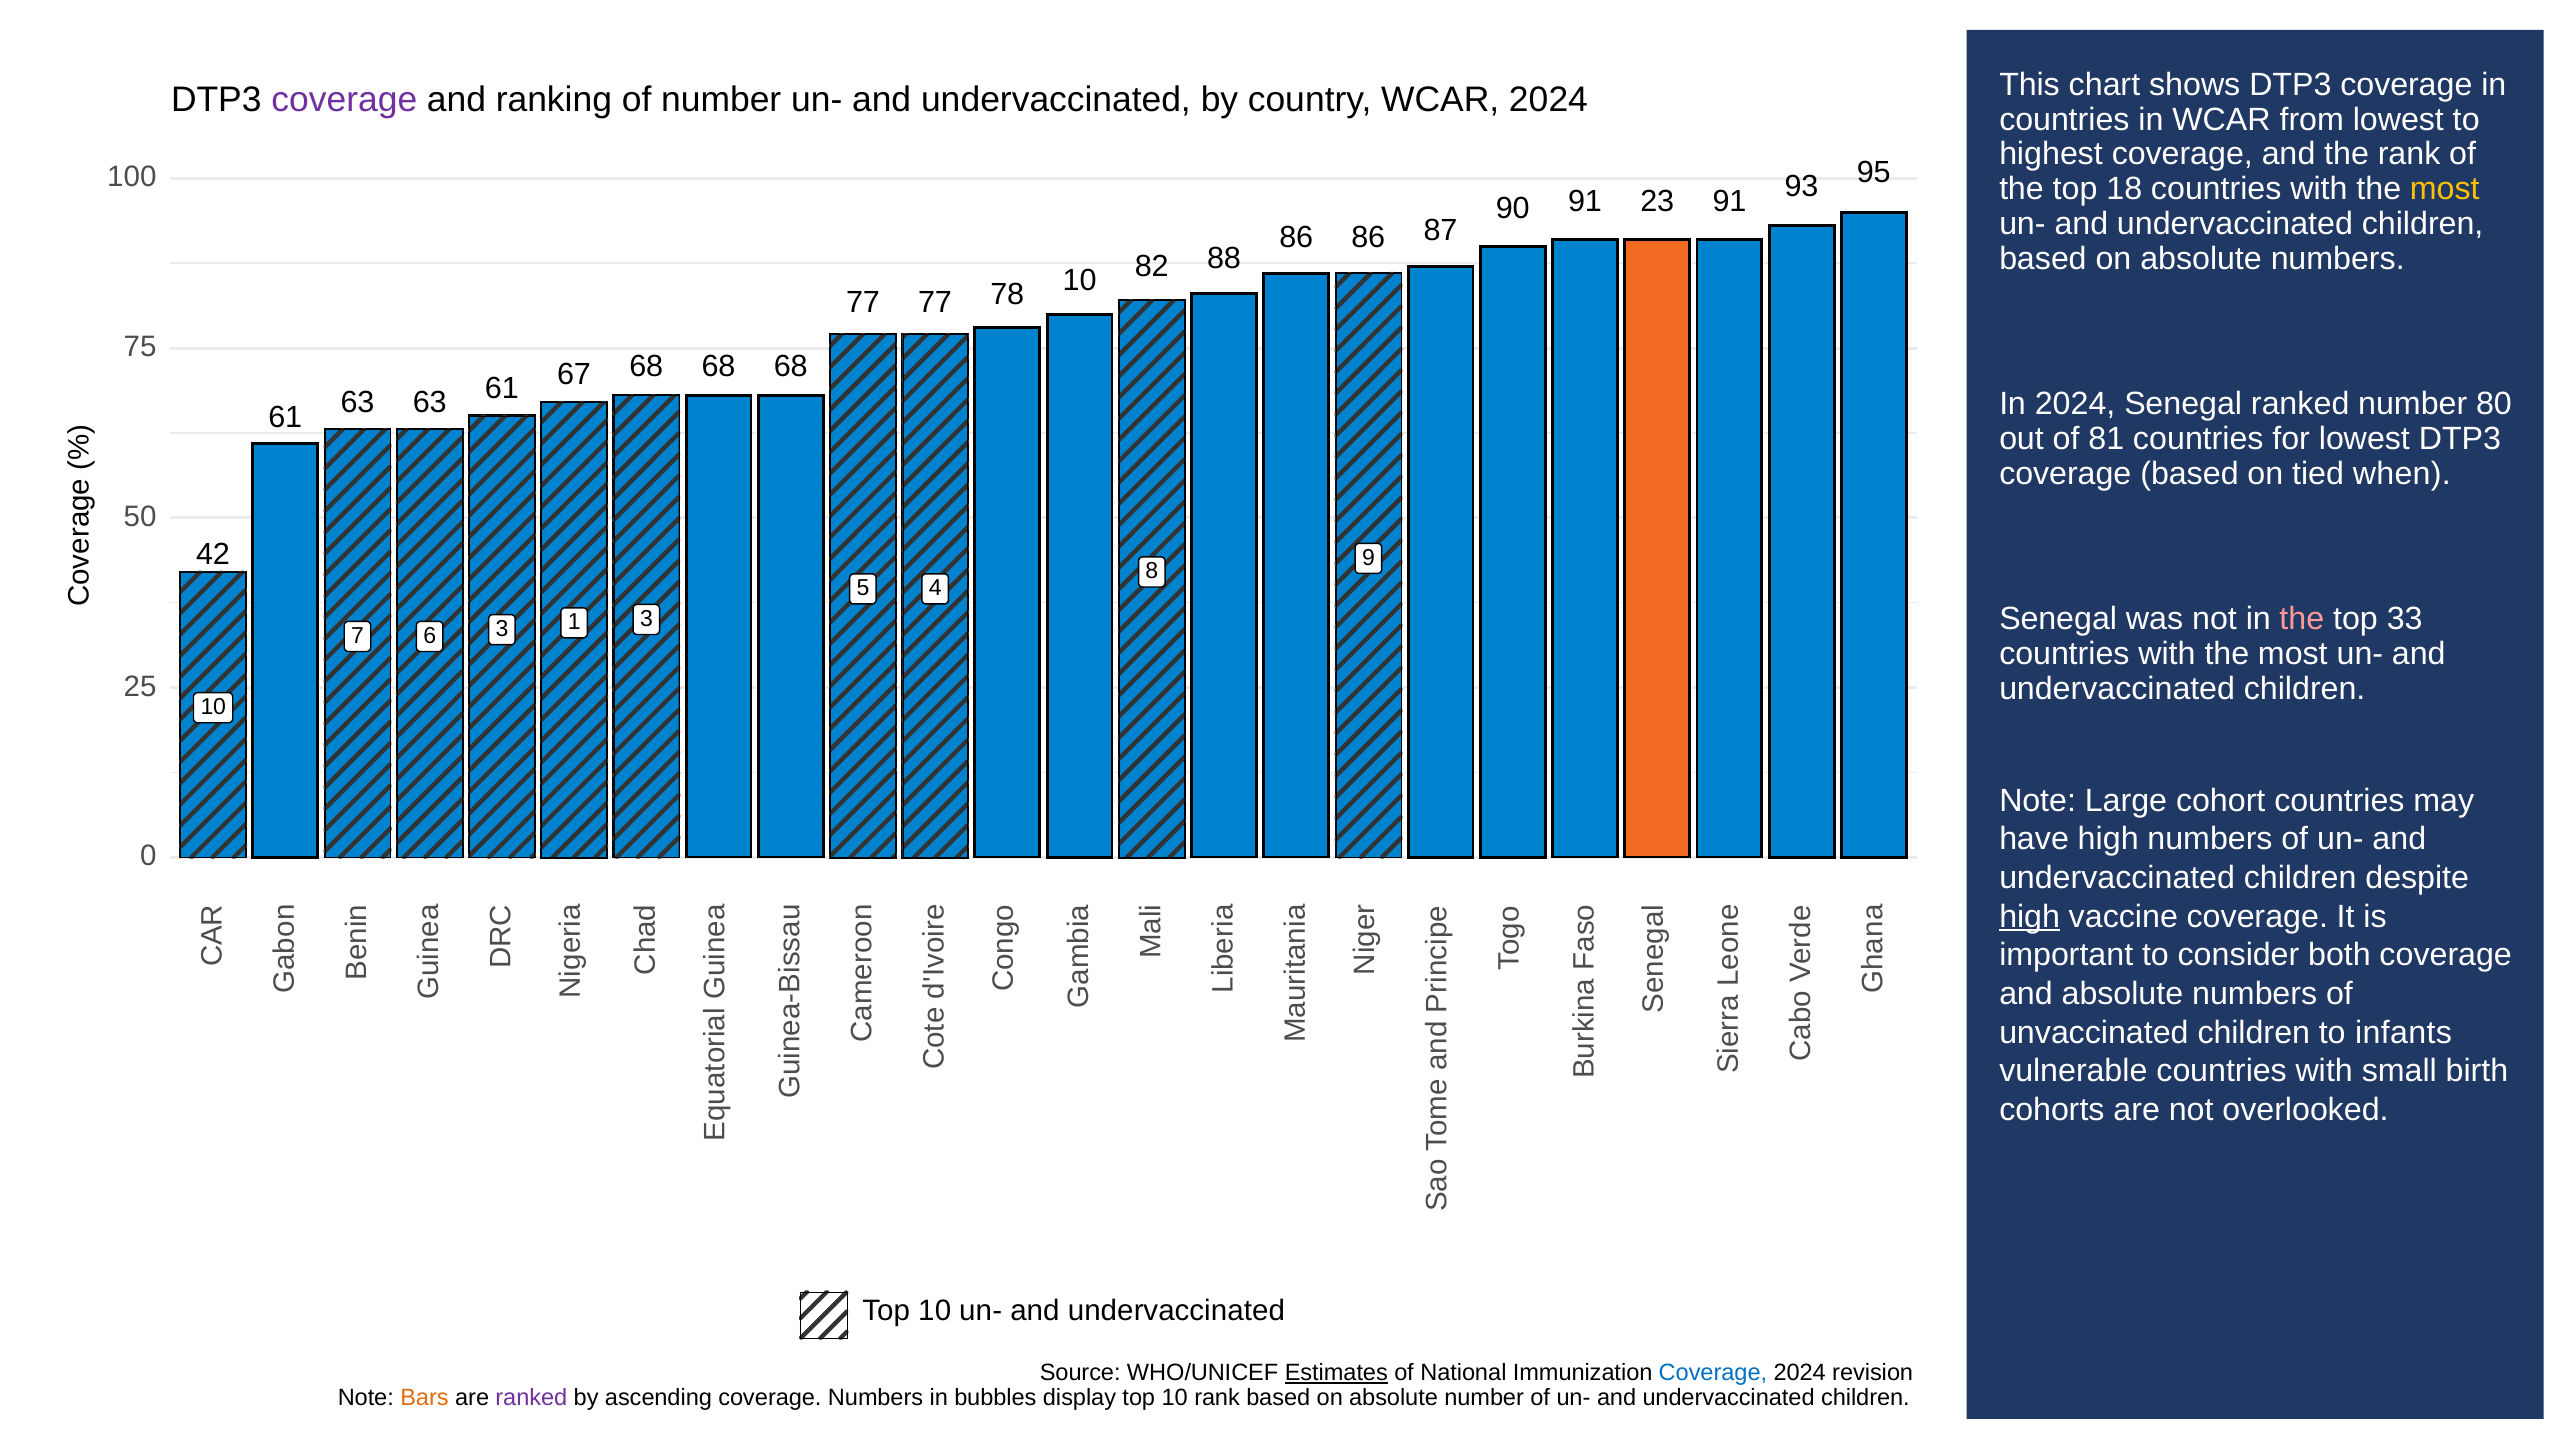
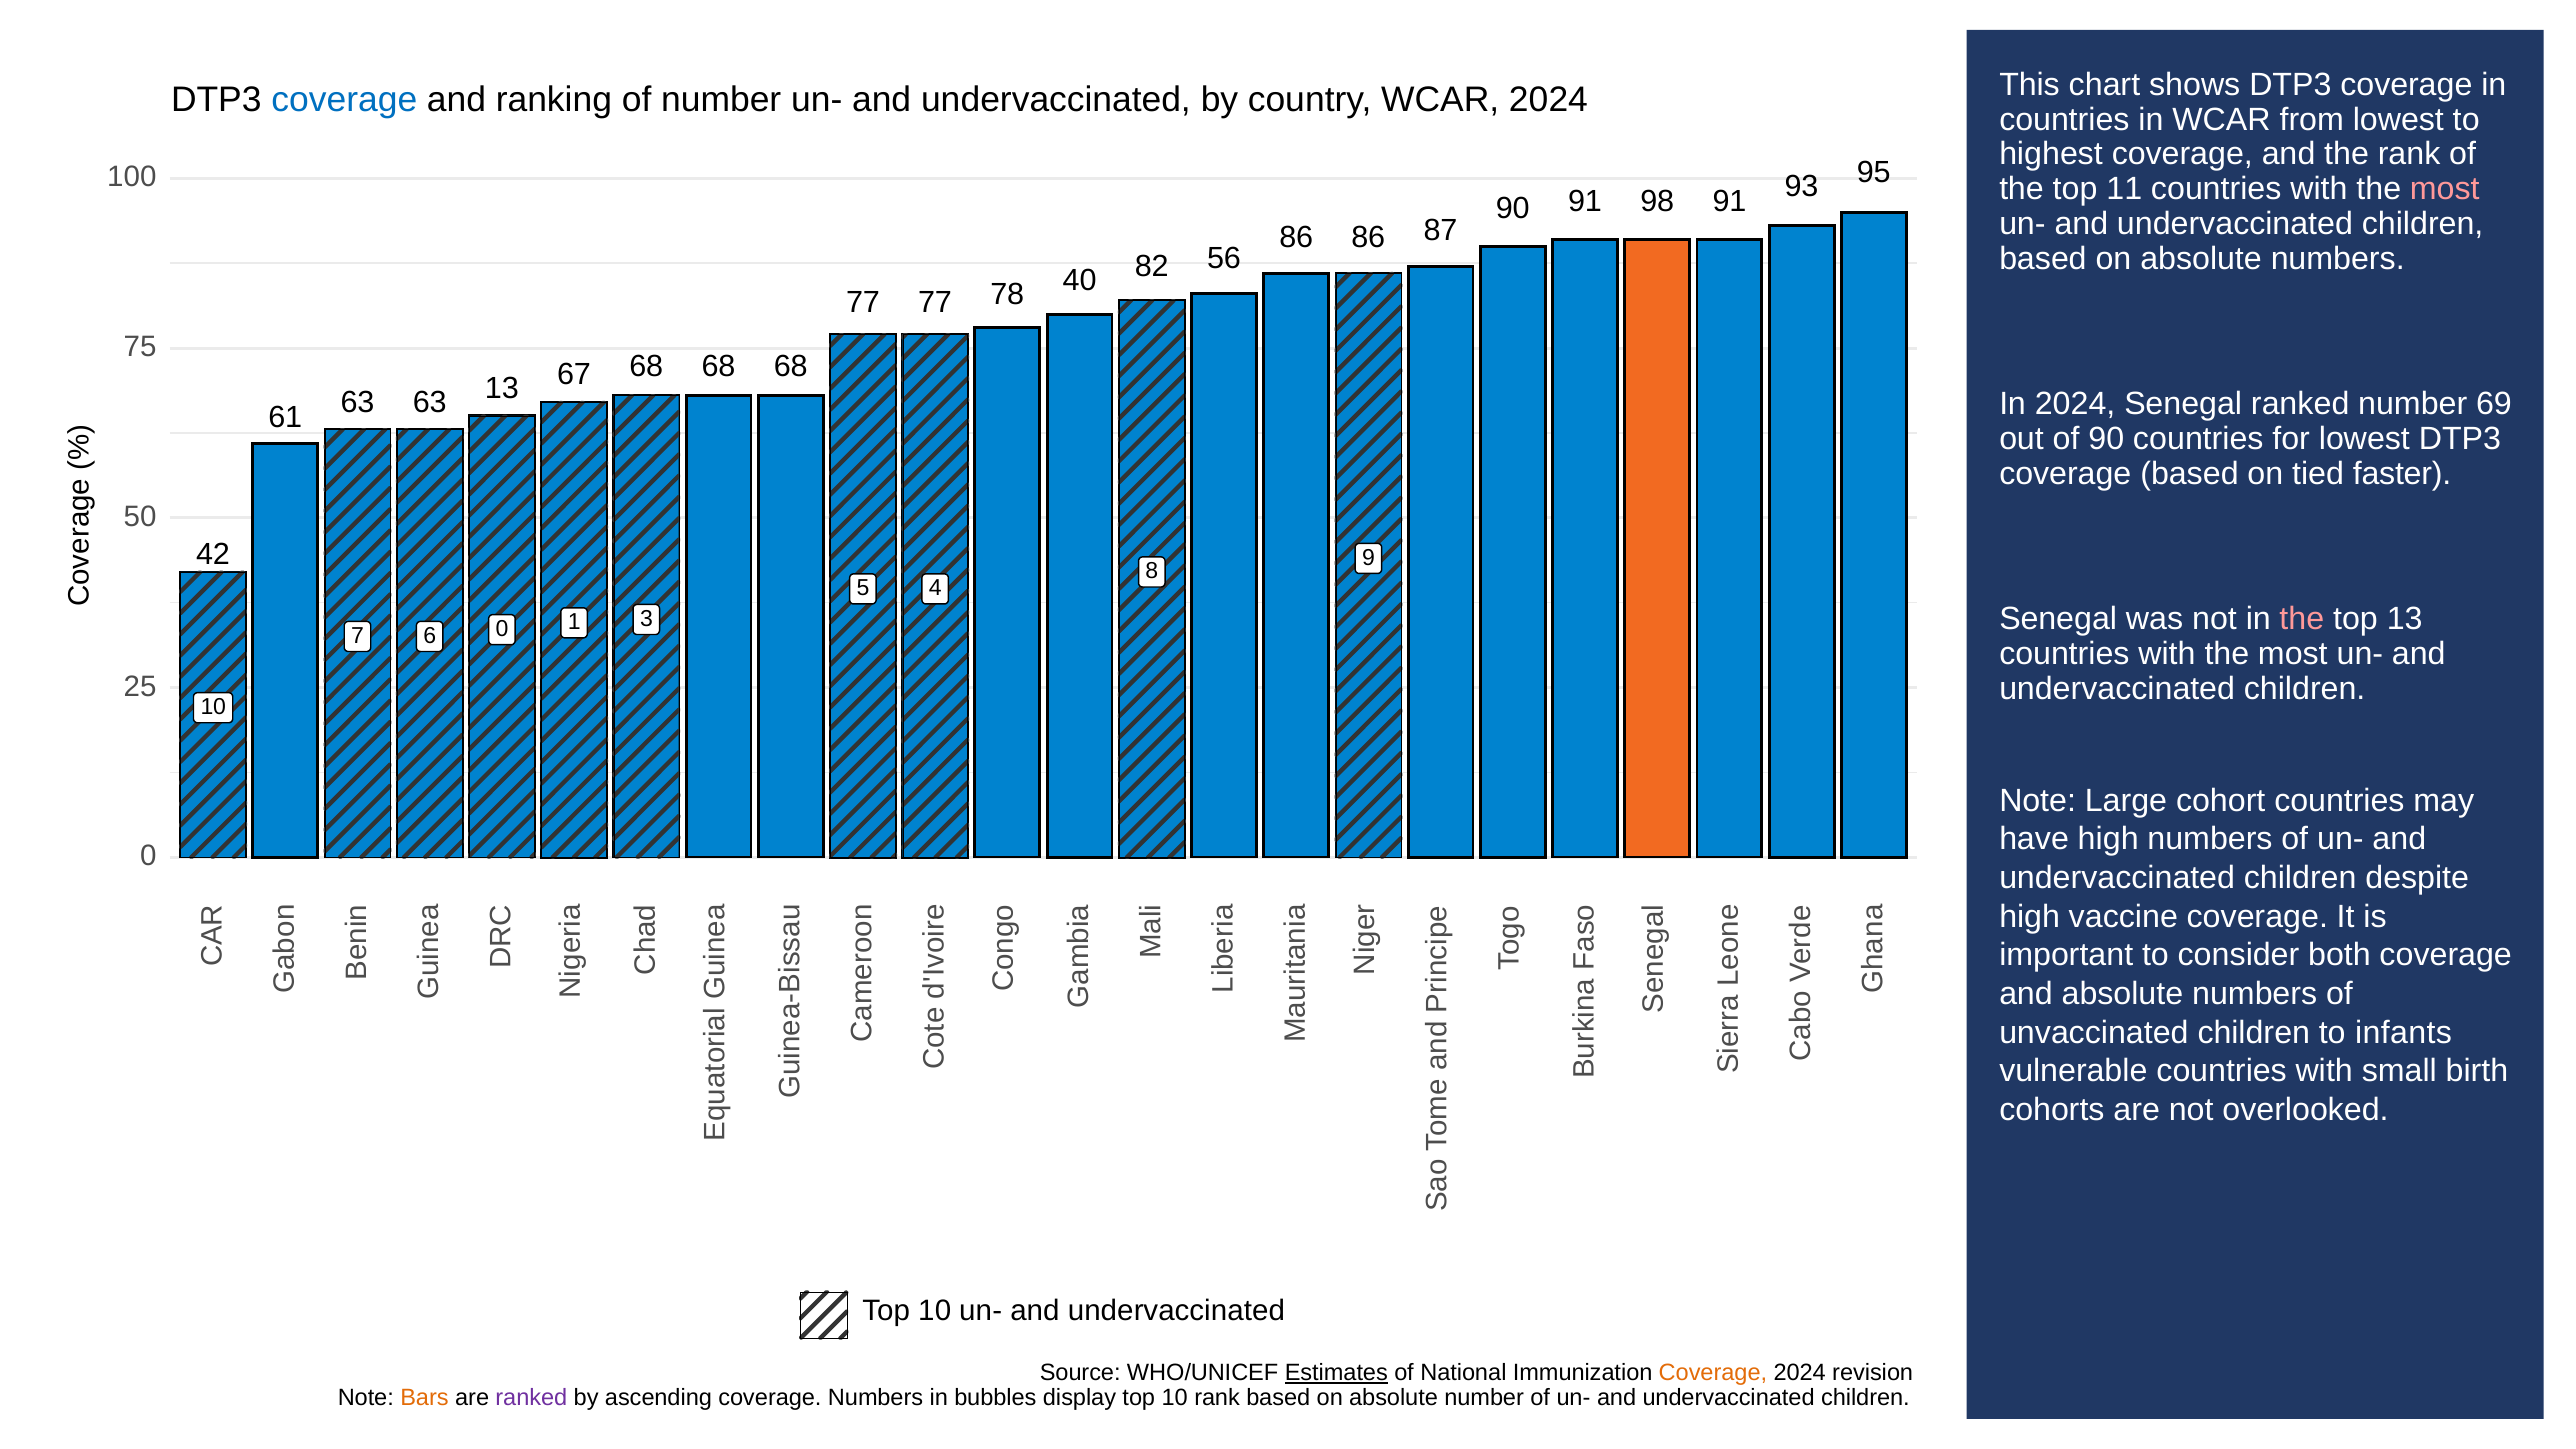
coverage colour: purple -> blue (344, 100)
18: 18 -> 11 (2124, 189)
most colour: yellow -> pink (2445, 189)
23: 23 -> 98 (1657, 201)
78 10: 10 -> 40 (1080, 280)
88: 88 -> 56 (1224, 259)
63 61: 61 -> 13 (502, 388)
80: 80 -> 69 (2494, 404)
of 81: 81 -> 90 (2106, 439)
when: when -> faster (2402, 474)
top 33: 33 -> 13 (2405, 619)
7 3: 3 -> 0 (502, 629)
high underline: present -> none (2030, 917)
Coverage colour: blue -> orange (1713, 1373)
